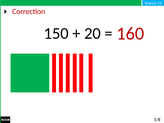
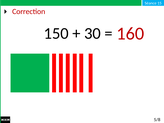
20: 20 -> 30 (92, 33)
